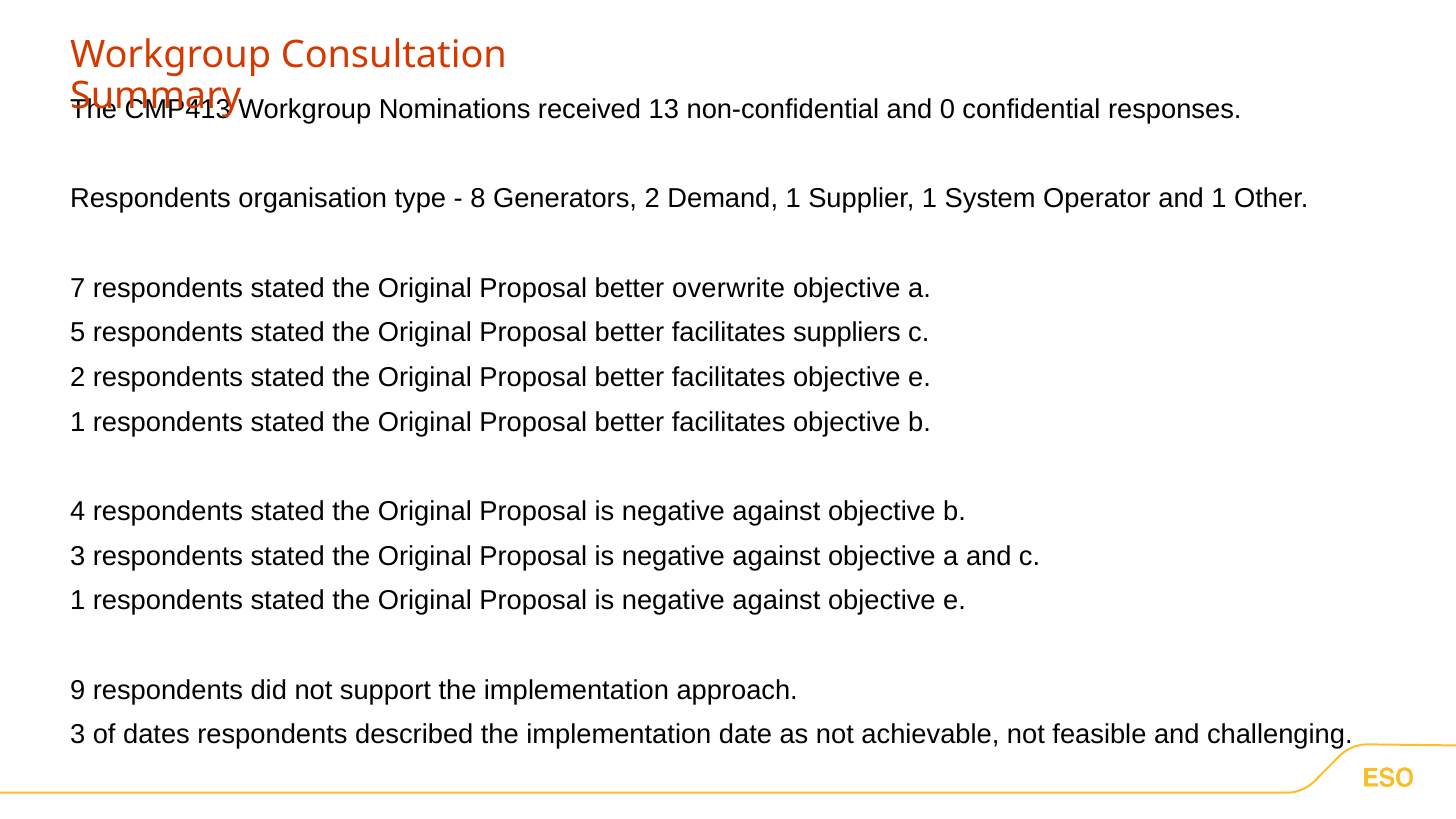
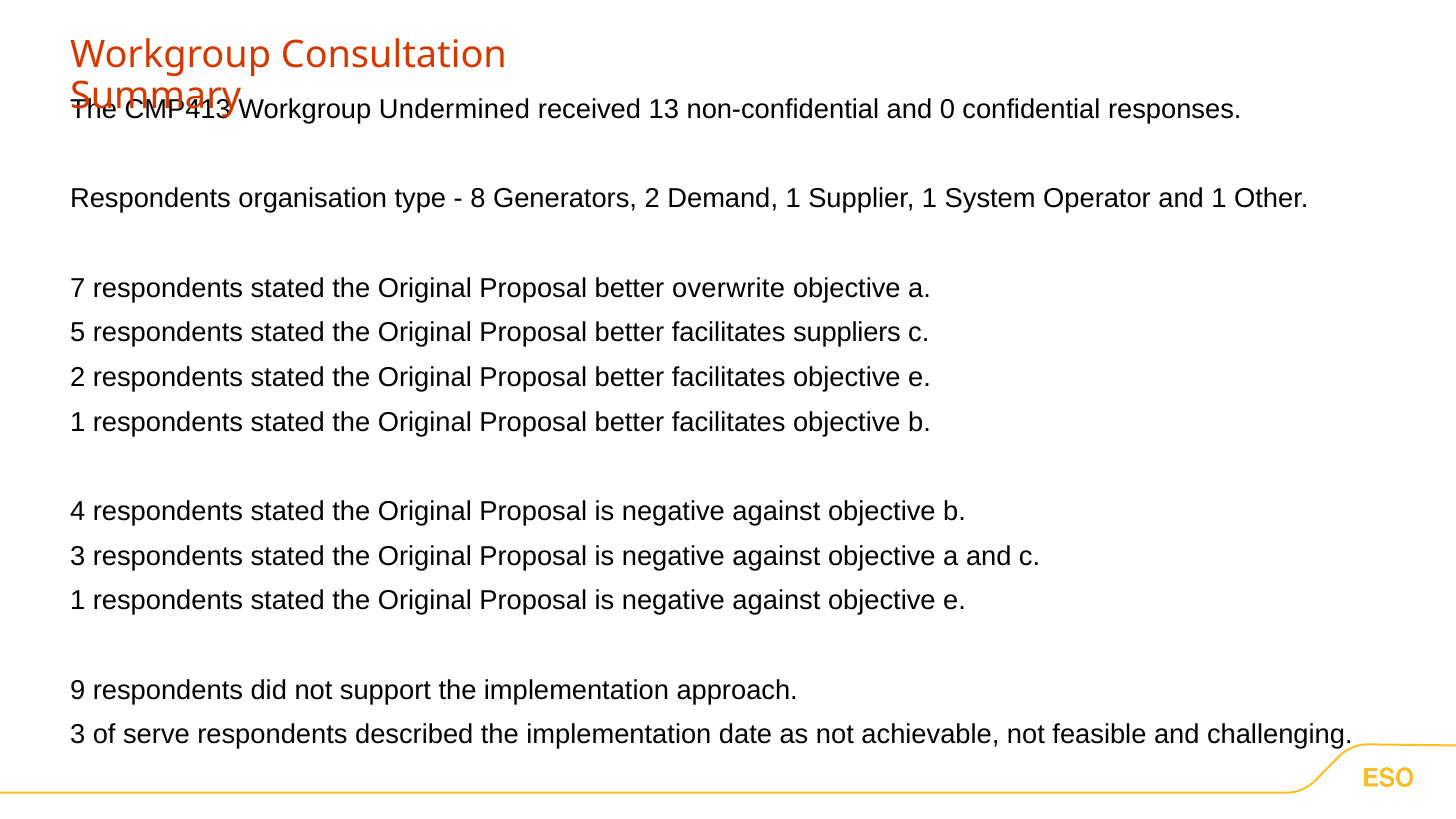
Nominations: Nominations -> Undermined (454, 110)
dates: dates -> serve (156, 735)
